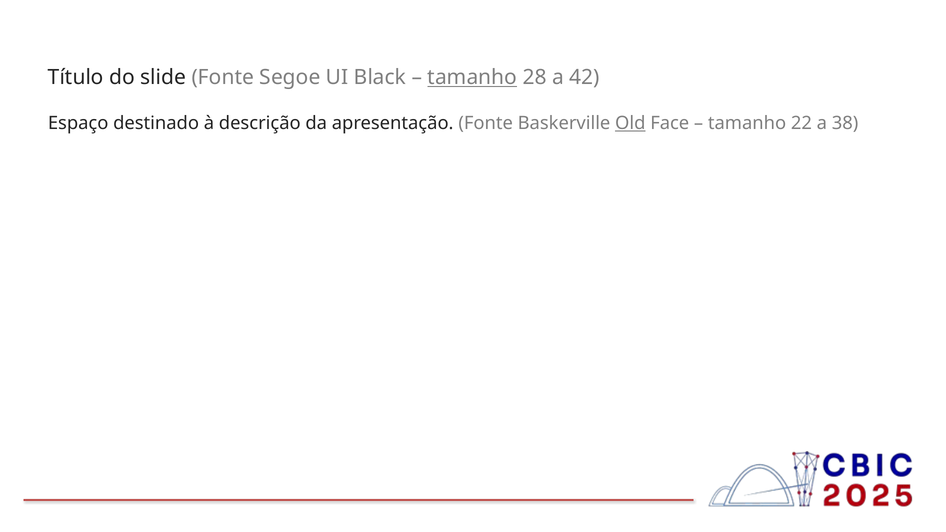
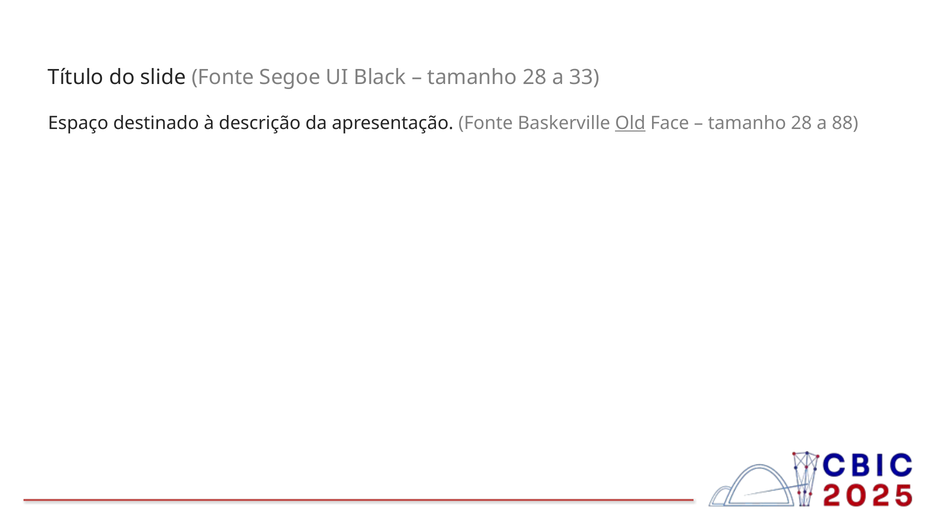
tamanho underline: present -> none (472, 78)
42: 42 -> 33 (585, 78)
22: 22 -> 28 (801, 123)
38: 38 -> 88 (845, 123)
